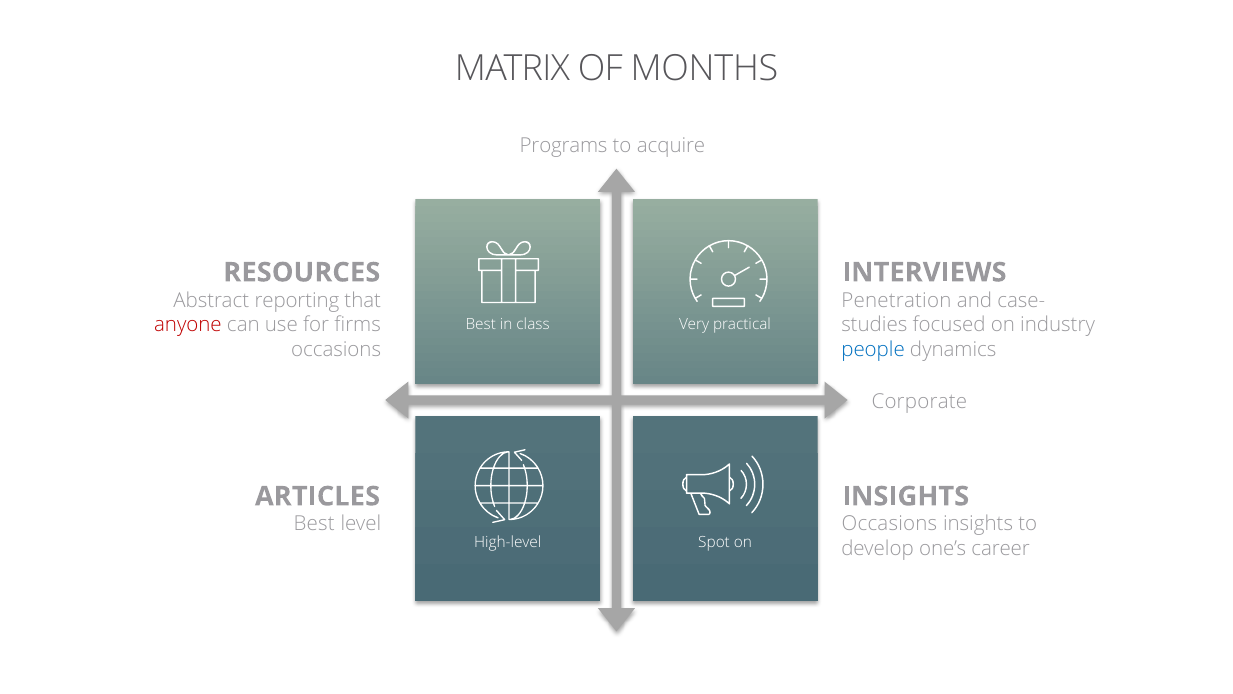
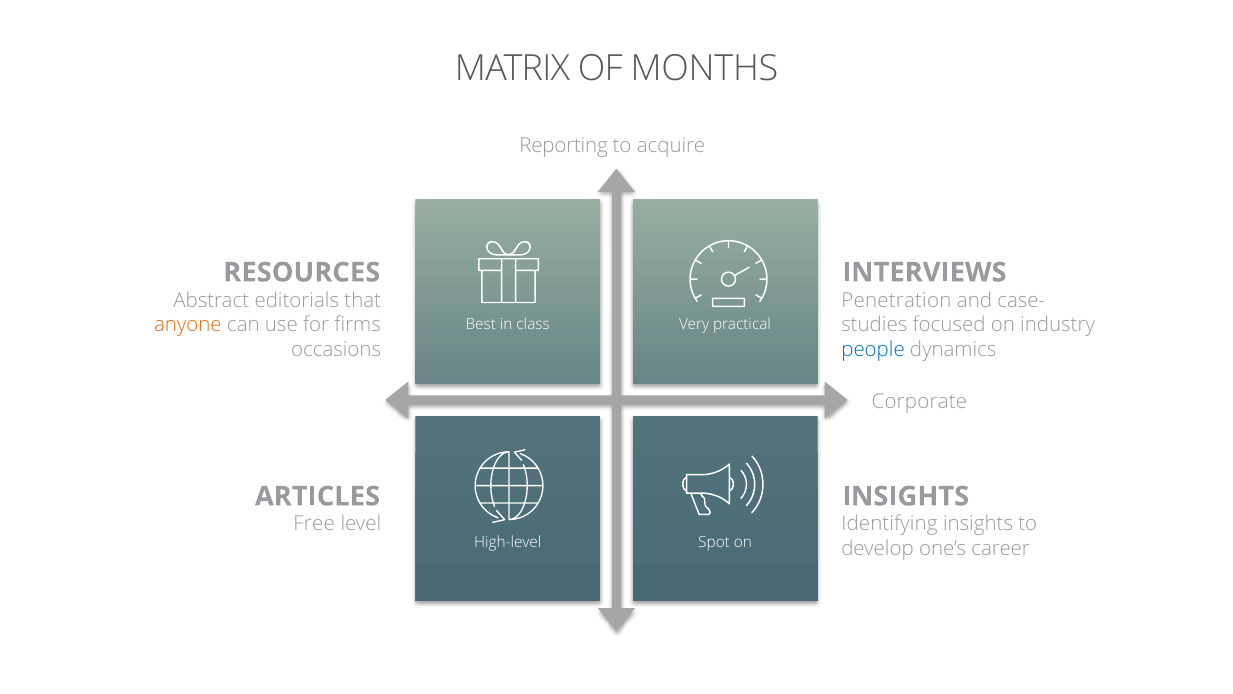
Programs: Programs -> Reporting (564, 145)
reporting: reporting -> editorials (297, 300)
anyone colour: red -> orange (188, 325)
Best: Best -> Free (314, 524)
Occasions: Occasions -> Identifying (889, 524)
